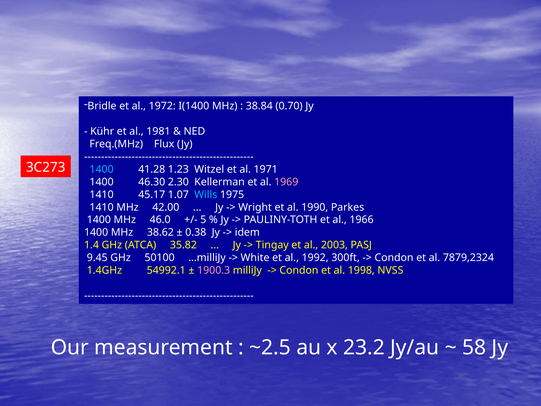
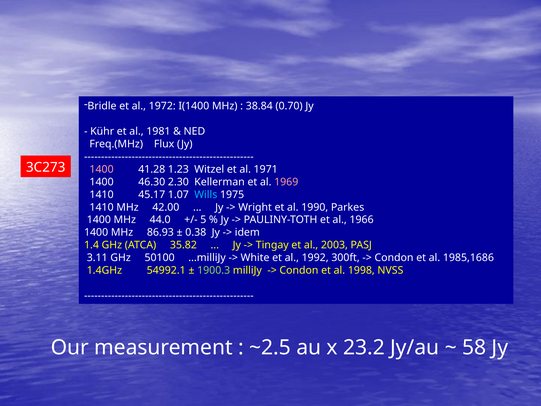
1400 colour: light blue -> pink (102, 169)
46.0: 46.0 -> 44.0 (160, 220)
38.62: 38.62 -> 86.93 (160, 232)
9.45: 9.45 -> 3.11 (97, 258)
7879,2324: 7879,2324 -> 1985,1686 (468, 258)
1900.3 colour: pink -> light green (214, 270)
